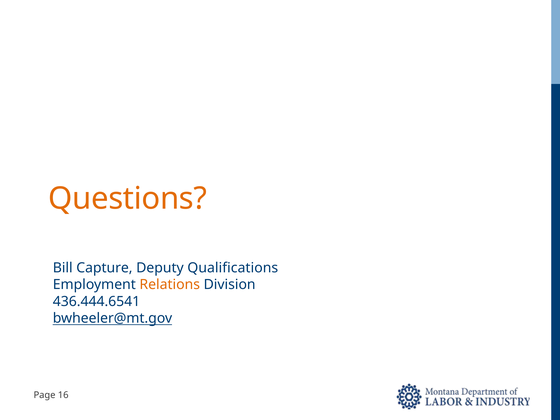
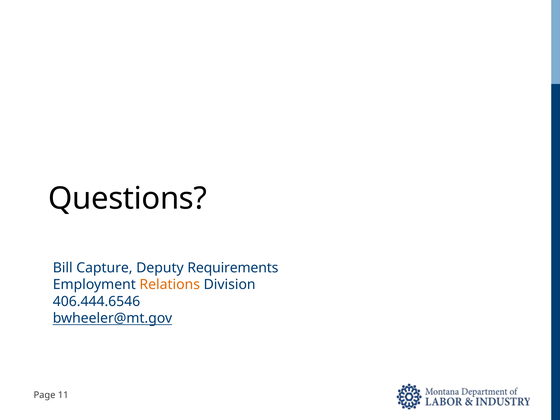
Questions colour: orange -> black (128, 199)
Qualifications: Qualifications -> Requirements (233, 268)
436.444.6541: 436.444.6541 -> 406.444.6546 (97, 301)
16: 16 -> 11 (63, 395)
